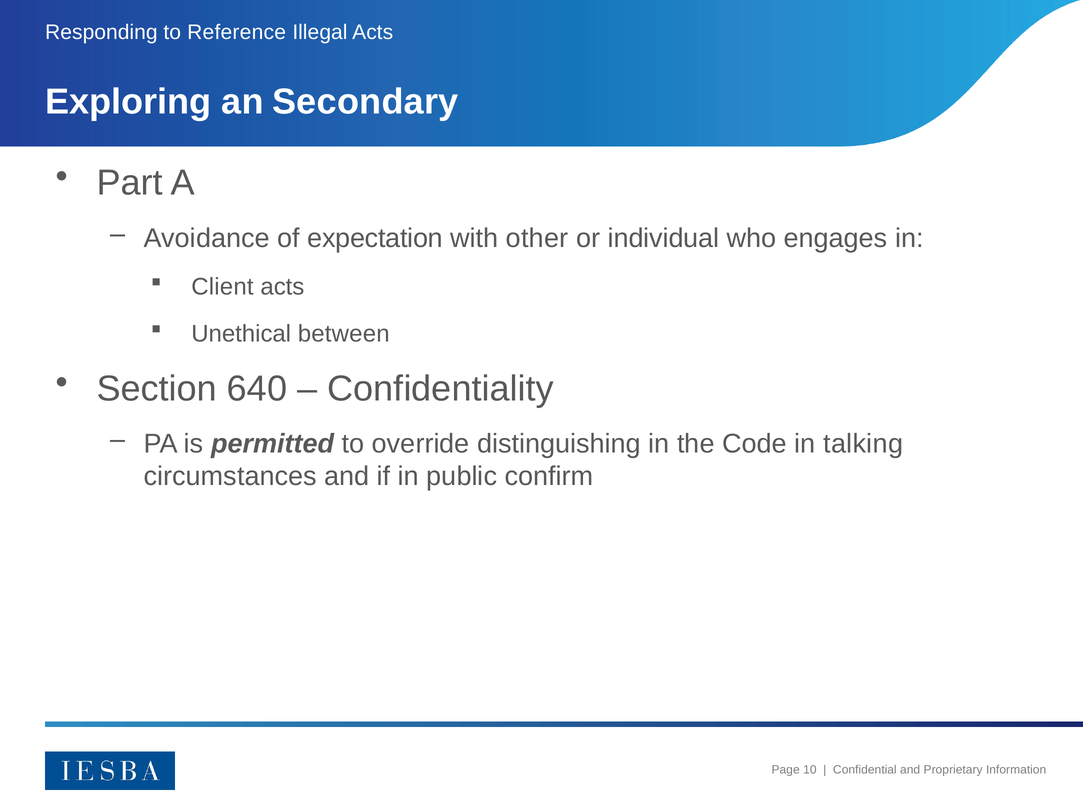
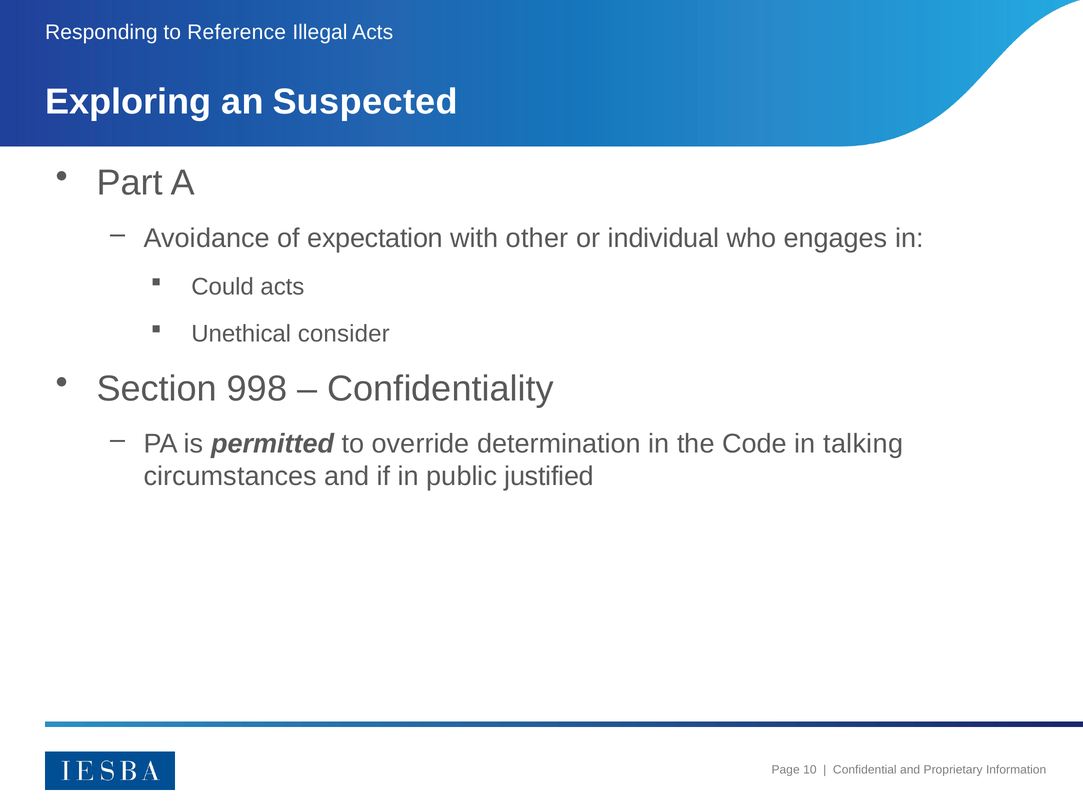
Secondary: Secondary -> Suspected (365, 102)
Client: Client -> Could (223, 287)
between: between -> consider (344, 334)
640: 640 -> 998 (257, 389)
distinguishing: distinguishing -> determination (559, 444)
confirm: confirm -> justified (549, 476)
